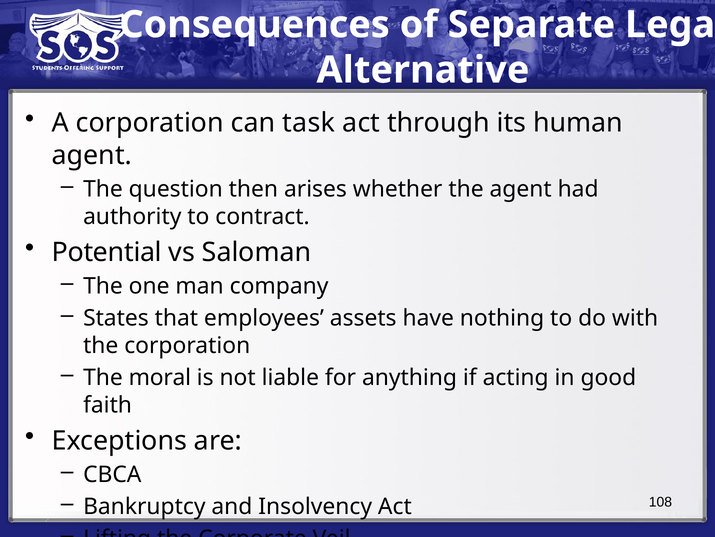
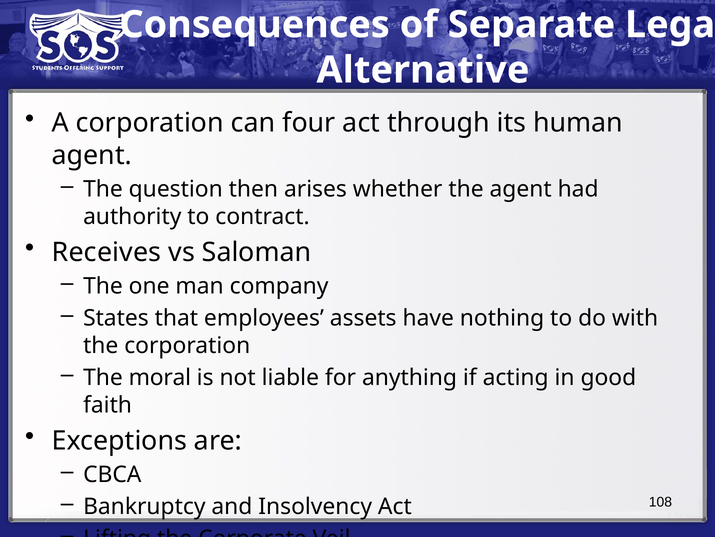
task: task -> four (309, 123)
Potential: Potential -> Receives (107, 252)
